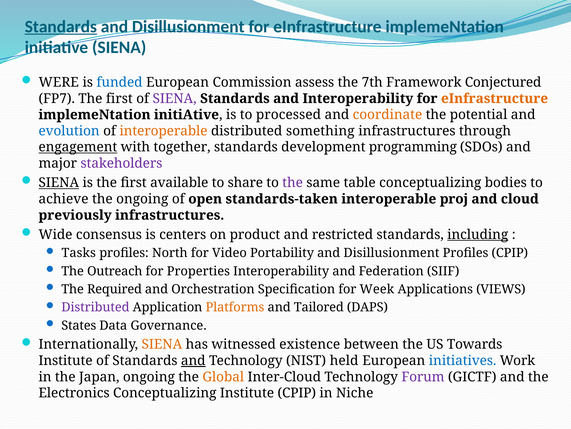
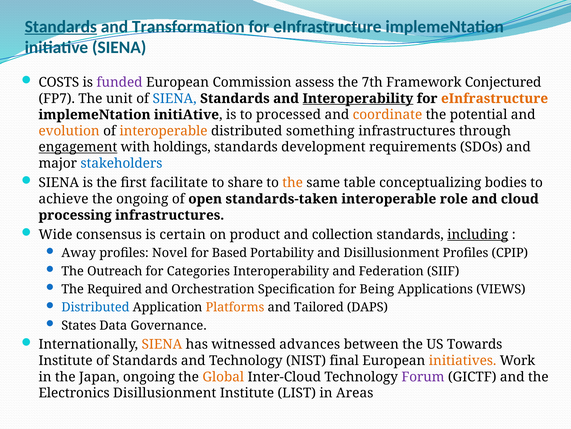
Disillusionment: Disillusionment -> Transformation (188, 27)
WERE: WERE -> COSTS (59, 82)
funded colour: blue -> purple (119, 82)
FP7 The first: first -> unit (119, 98)
SIENA colour: purple -> blue (175, 98)
Interoperability underline: none -> present (358, 98)
evolution colour: blue -> orange (69, 131)
together: together -> holdings (182, 147)
programming: programming -> requirements (413, 147)
stakeholders colour: purple -> blue (121, 163)
SIENA underline: present -> none (59, 182)
available: available -> facilitate (179, 182)
the colour: purple -> orange (293, 182)
proj: proj -> role (454, 199)
previously: previously -> processing (75, 215)
centers: centers -> certain (183, 234)
restricted: restricted -> collection (342, 234)
Tasks: Tasks -> Away (79, 253)
North: North -> Novel (170, 253)
Video: Video -> Based (229, 253)
Properties: Properties -> Categories (198, 271)
Week: Week -> Being (377, 289)
Distributed colour: purple -> blue (95, 307)
existence: existence -> advances (310, 344)
and underline: present -> none (193, 360)
held: held -> final (344, 360)
initiatives colour: blue -> orange (463, 360)
Electronics Conceptualizing: Conceptualizing -> Disillusionment (165, 392)
Institute CPIP: CPIP -> LIST (297, 392)
Niche: Niche -> Areas (355, 392)
